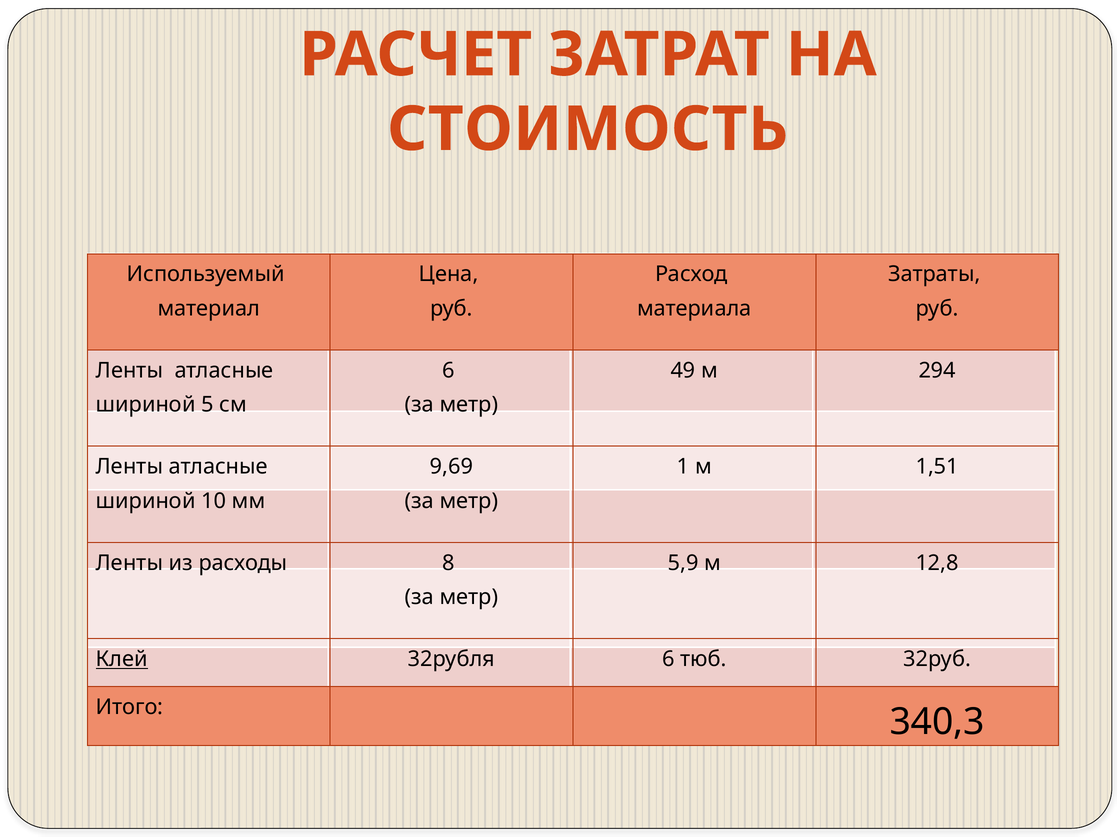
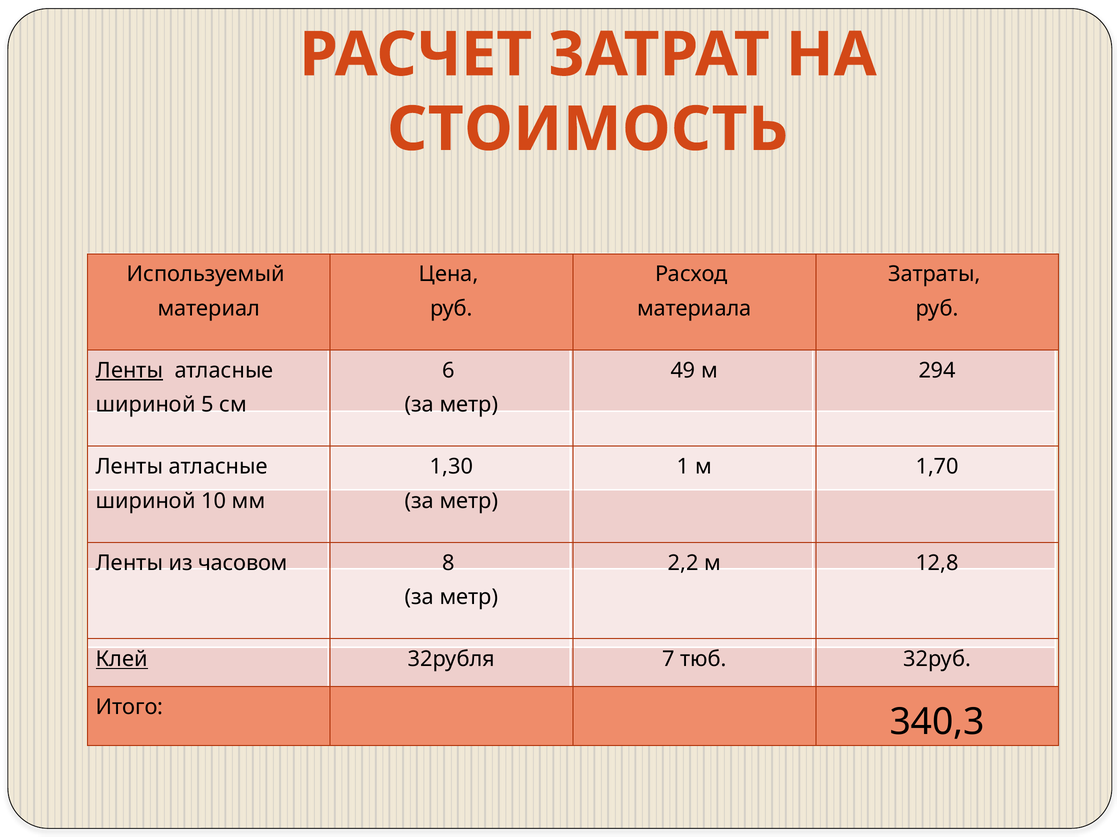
Ленты underline: none -> present (129, 371)
9,69: 9,69 -> 1,30 (452, 467)
1,51: 1,51 -> 1,70 (937, 467)
расходы: расходы -> часовом (243, 563)
5,9: 5,9 -> 2,2 (683, 563)
32рубля 6: 6 -> 7 (668, 659)
